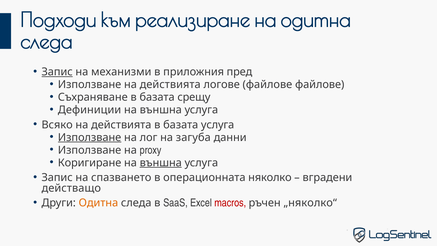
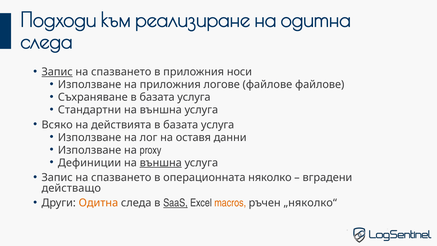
механизми: механизми -> спазването (121, 72)
пред: пред -> носи (239, 72)
Използване на действията: действията -> приложния (170, 85)
Съхраняване в базата срещу: срещу -> услуга (194, 97)
Дефиниции: Дефиниции -> Стандартни (90, 110)
Използване underline: present -> none (90, 137)
загуба: загуба -> оставя (193, 137)
Коригиране: Коригиране -> Дефиниции (90, 163)
SaaS underline: none -> present (175, 203)
macros colour: red -> orange (230, 203)
